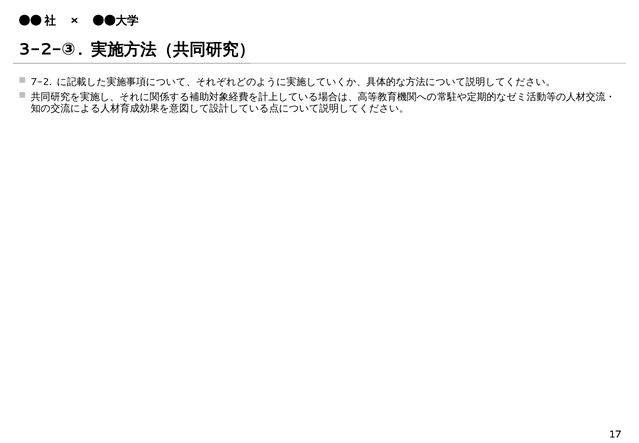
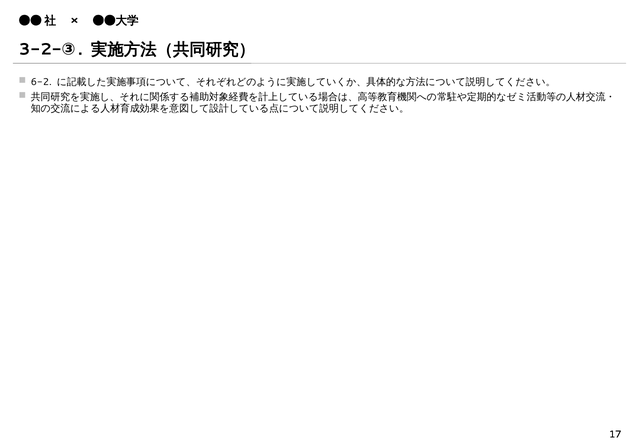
7-2: 7-2 -> 6-2 (41, 82)
